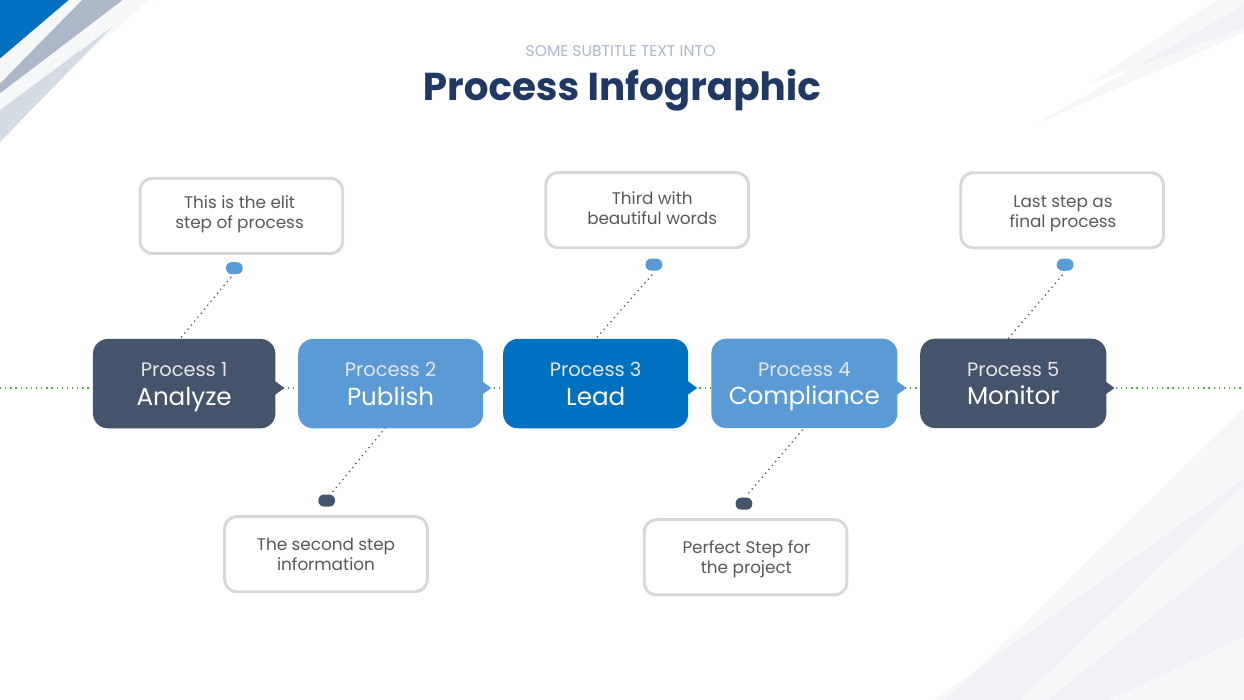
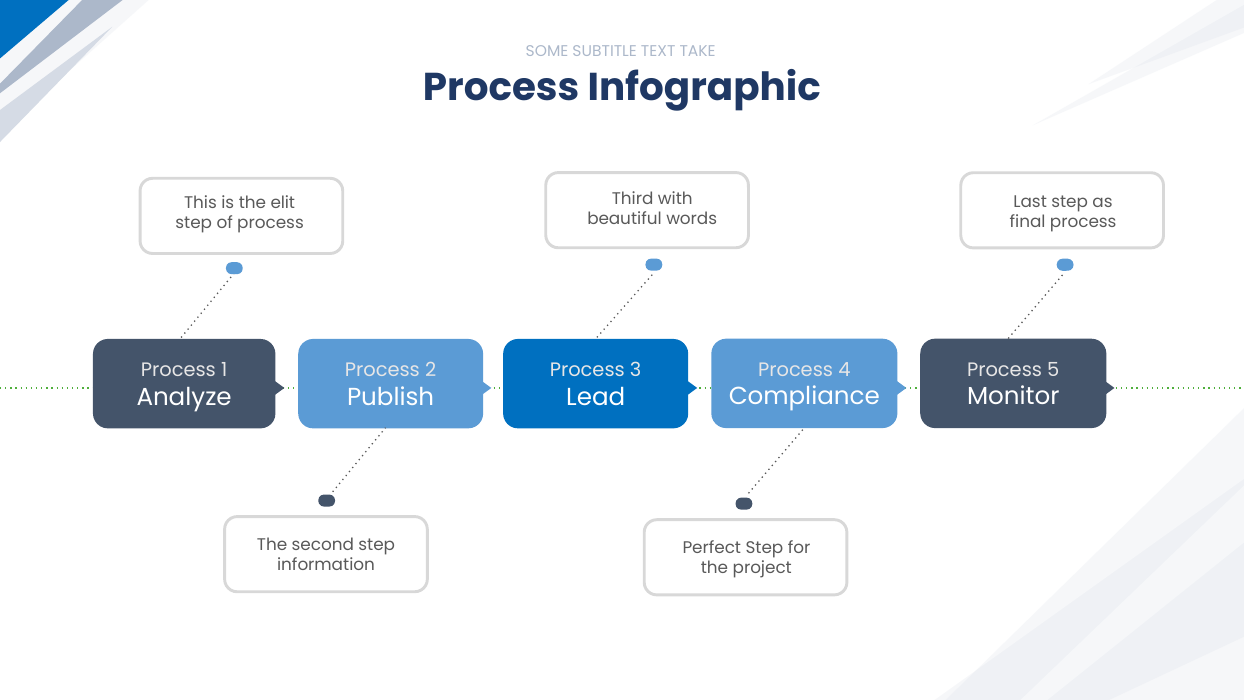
INTO: INTO -> TAKE (698, 51)
